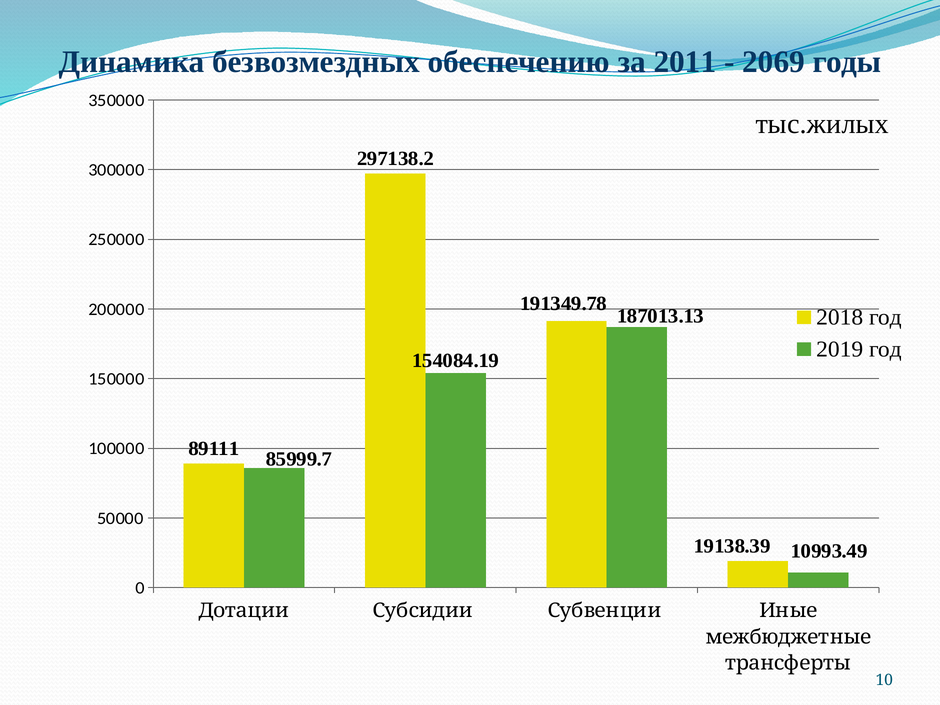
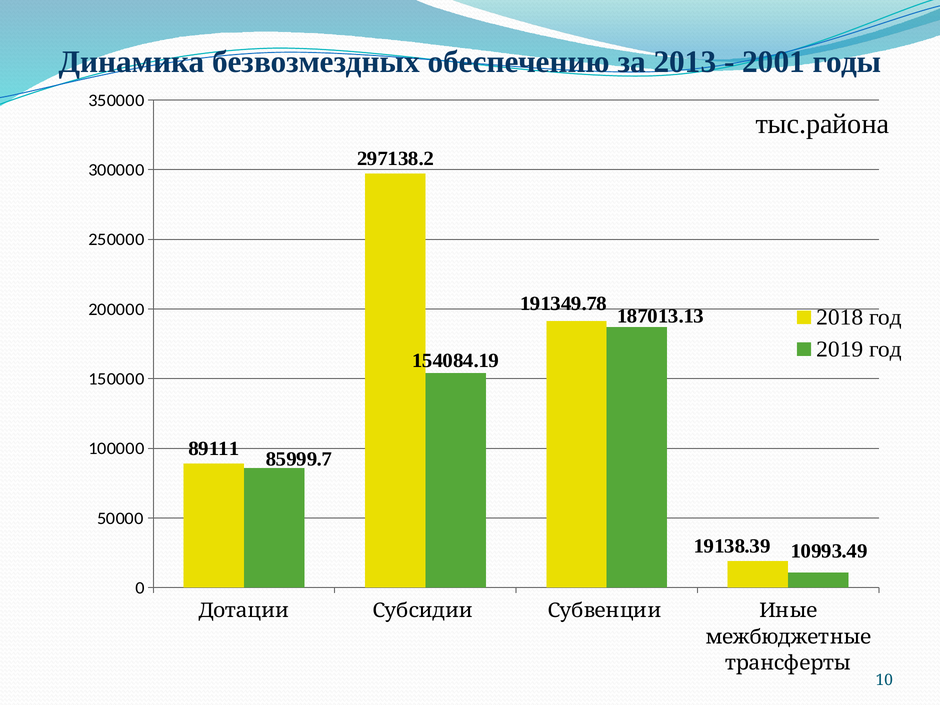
2011: 2011 -> 2013 (685, 62)
2069: 2069 -> 2001 (774, 62)
тыс.жилых: тыс.жилых -> тыс.района (822, 124)
